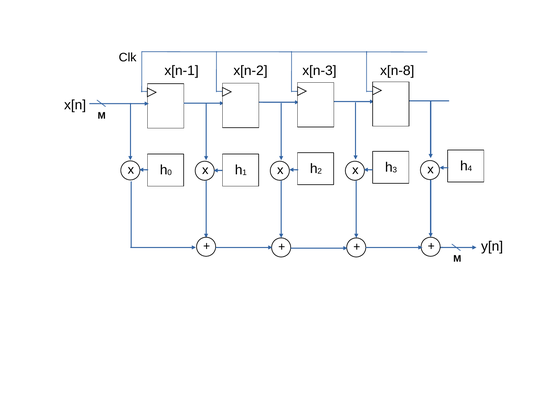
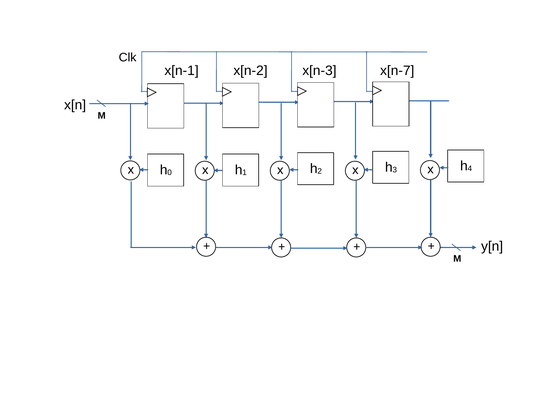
x[n-8: x[n-8 -> x[n-7 (397, 71)
